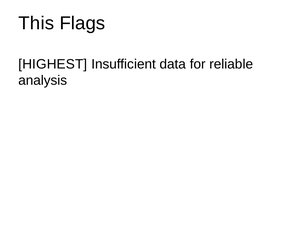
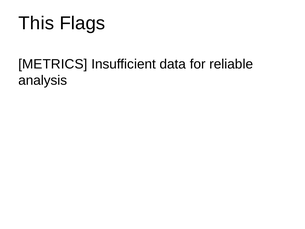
HIGHEST: HIGHEST -> METRICS (53, 64)
